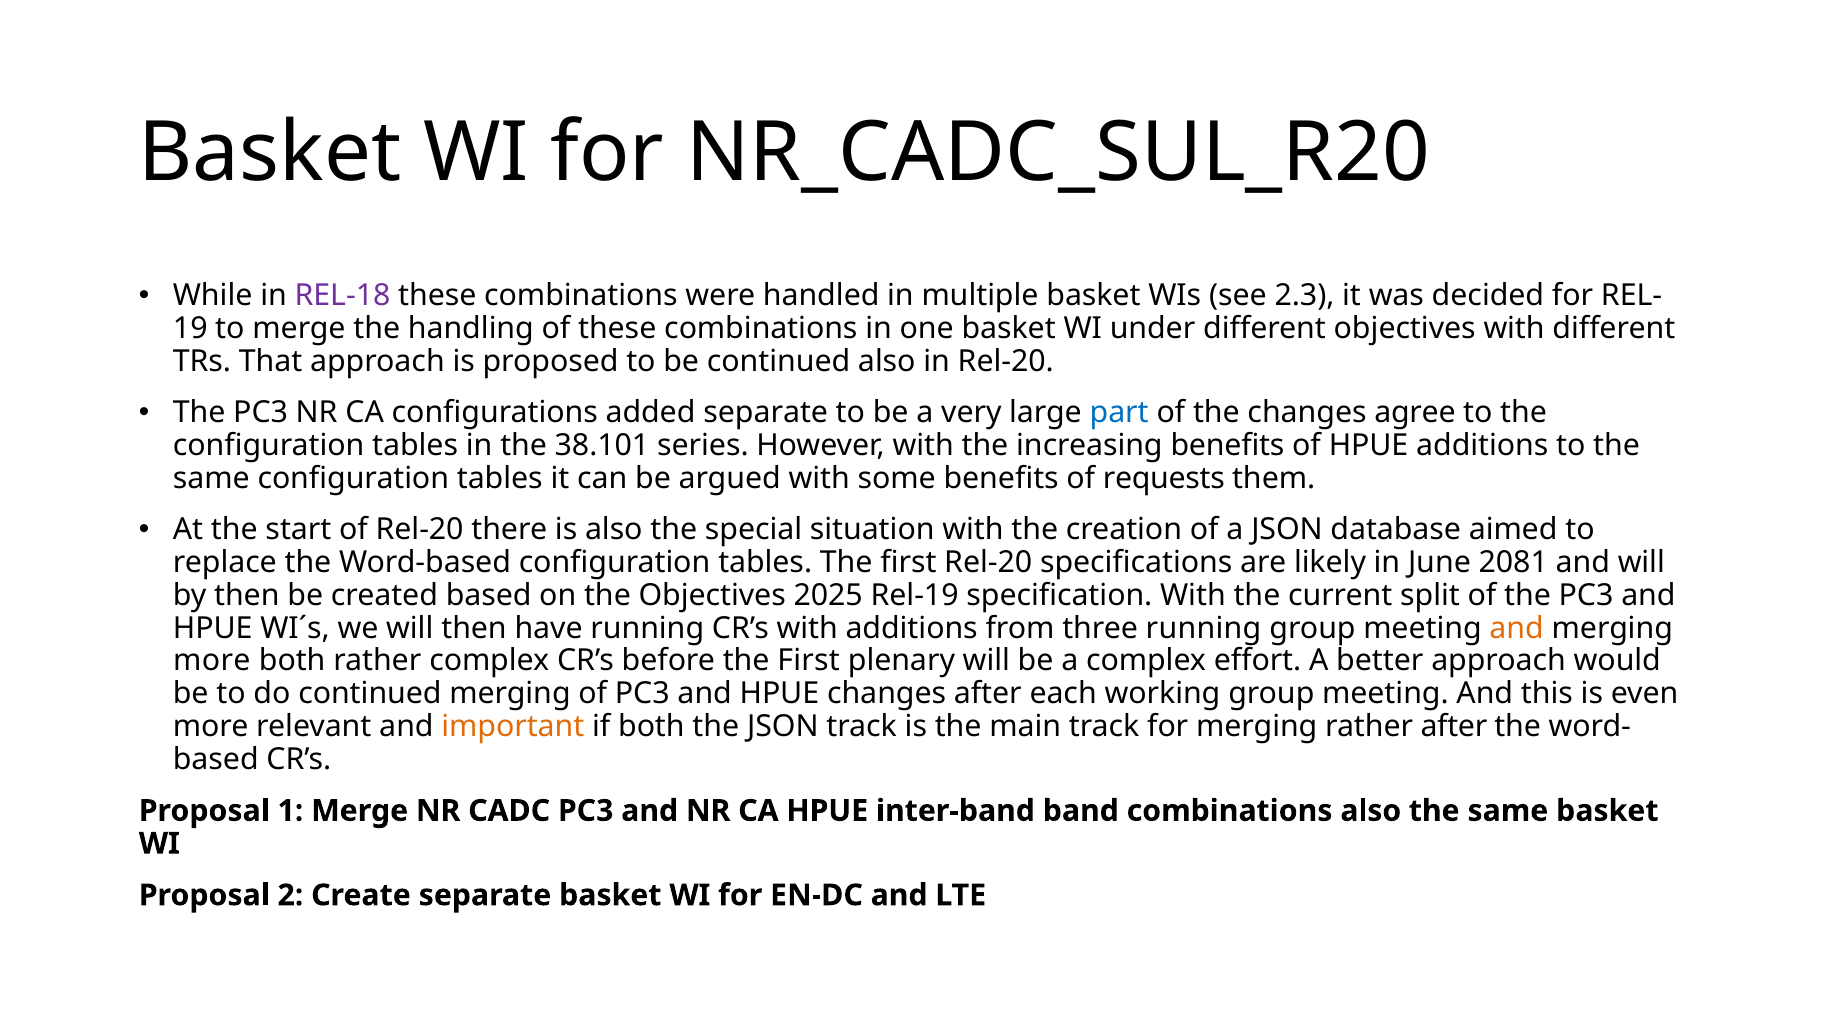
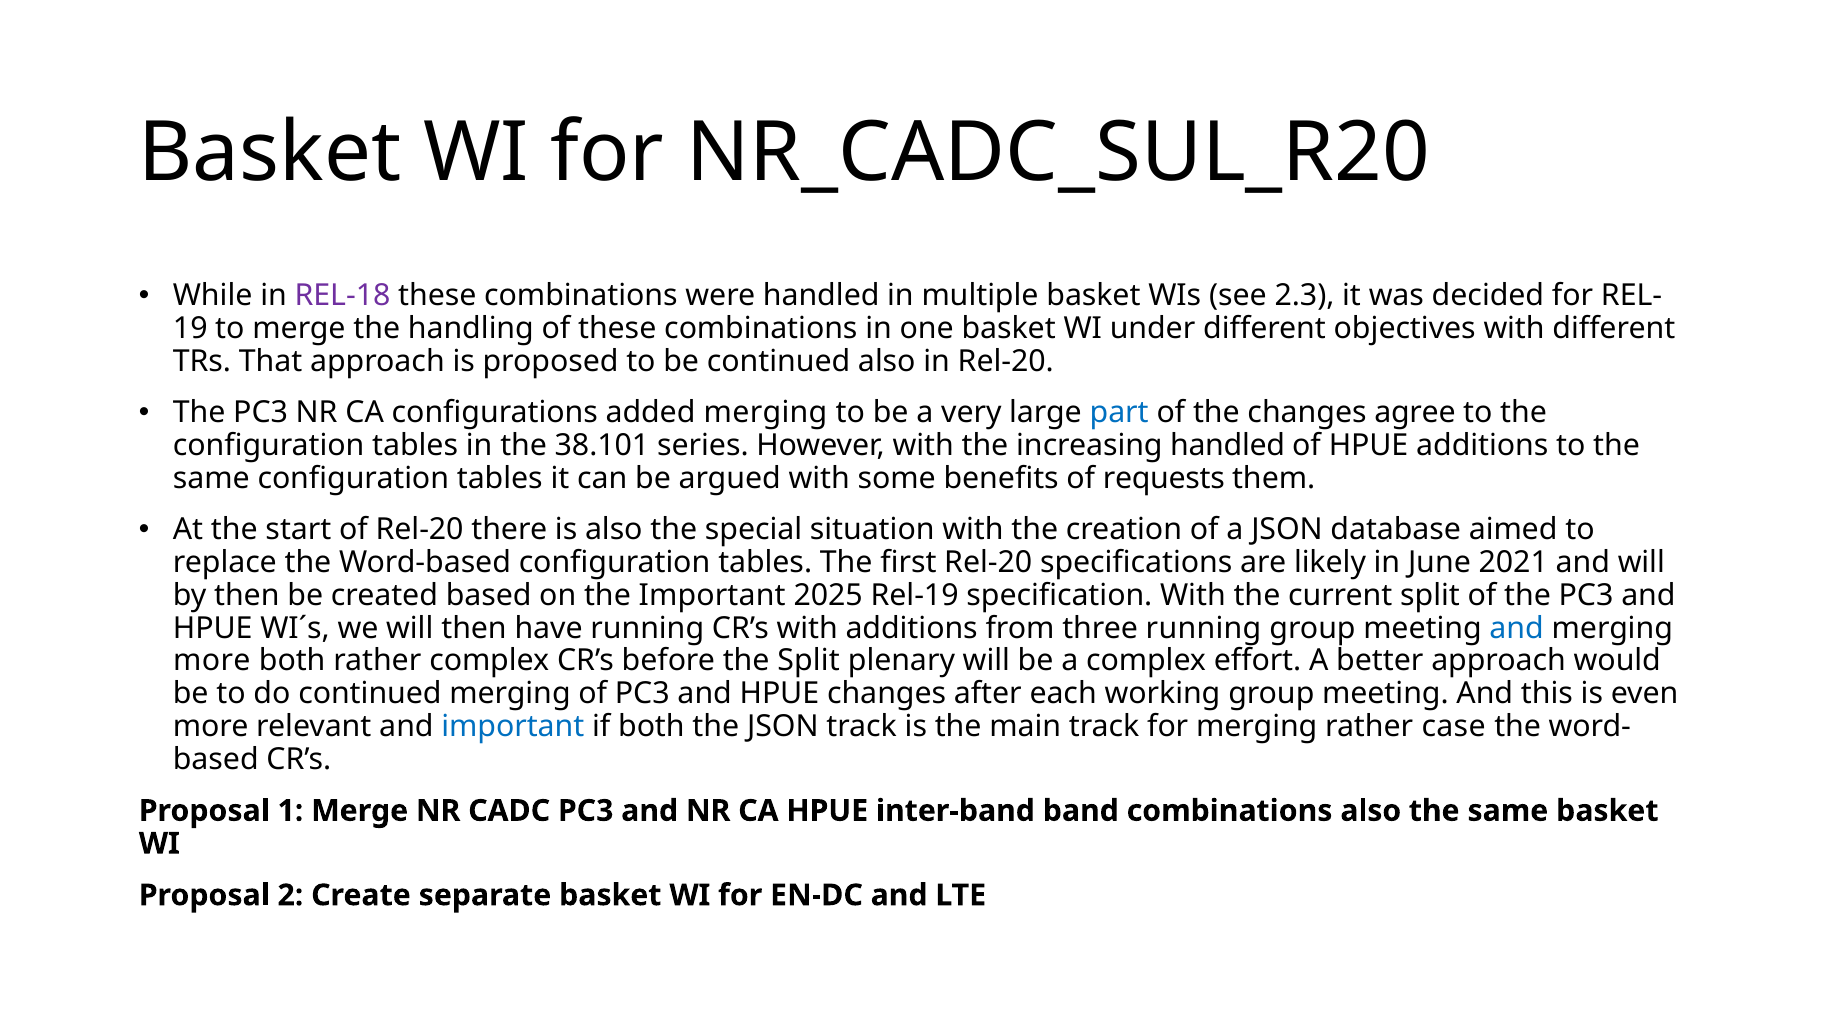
added separate: separate -> merging (766, 413)
increasing benefits: benefits -> handled (1228, 446)
2081: 2081 -> 2021 (1513, 563)
the Objectives: Objectives -> Important (712, 596)
and colour: orange -> blue (1517, 628)
before the First: First -> Split (809, 661)
important colour: orange -> blue (513, 727)
rather after: after -> case (1454, 727)
